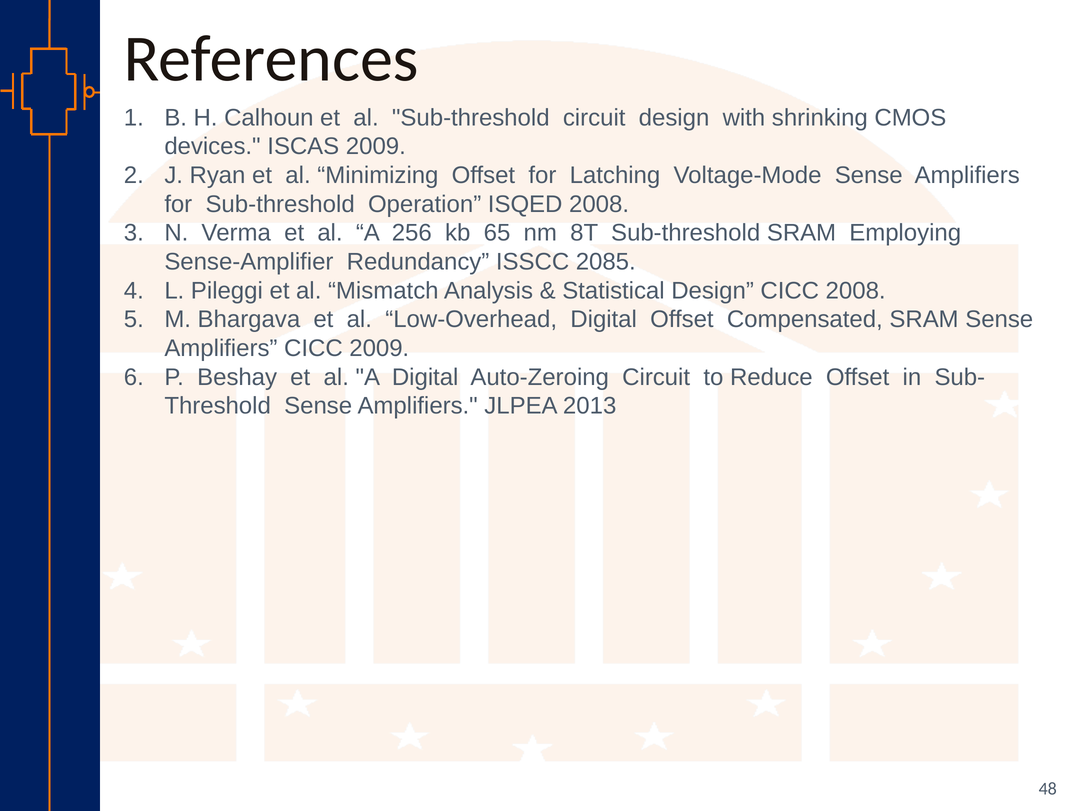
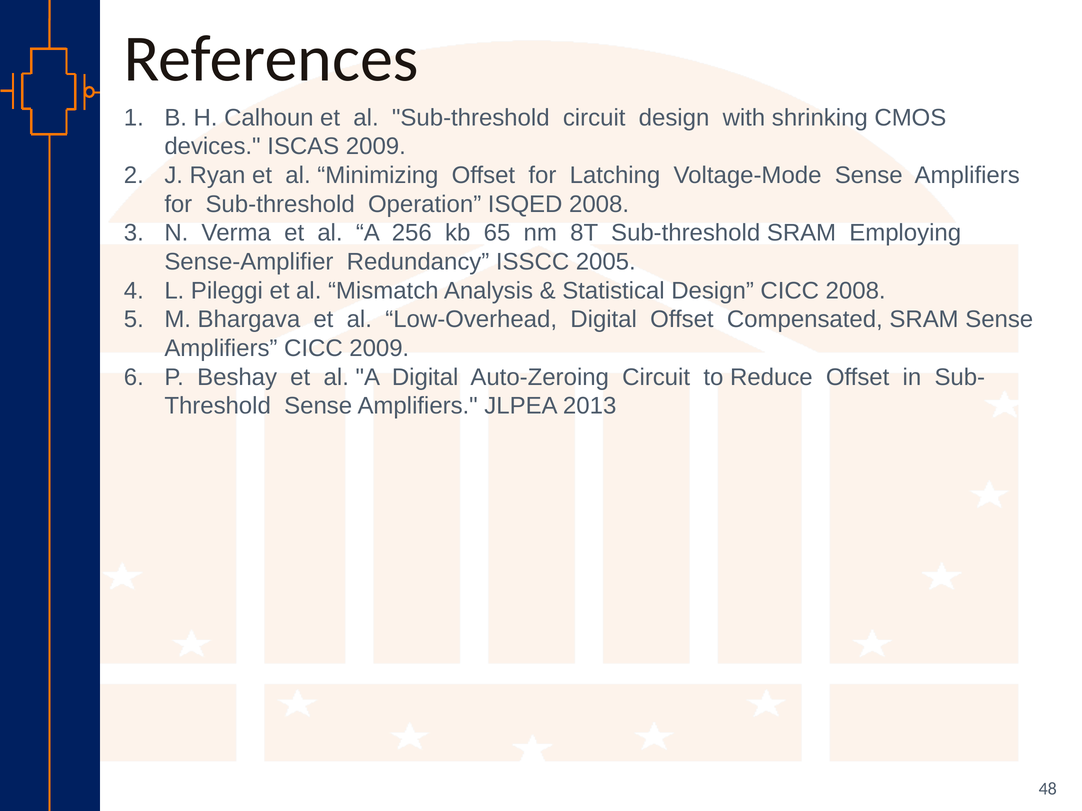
2085: 2085 -> 2005 (606, 262)
